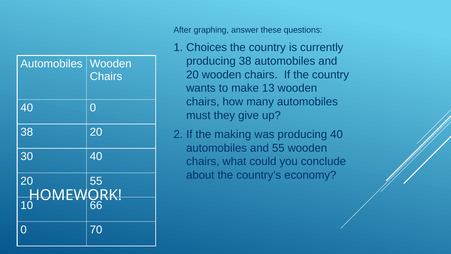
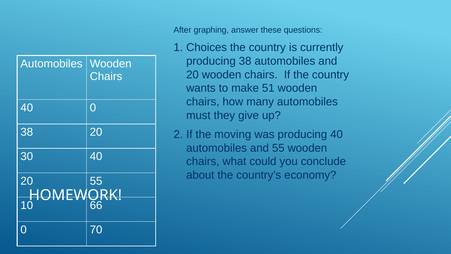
13: 13 -> 51 (268, 88)
making: making -> moving (233, 134)
